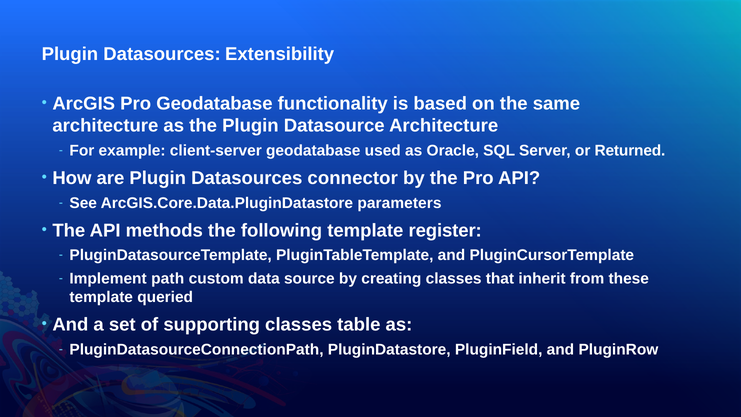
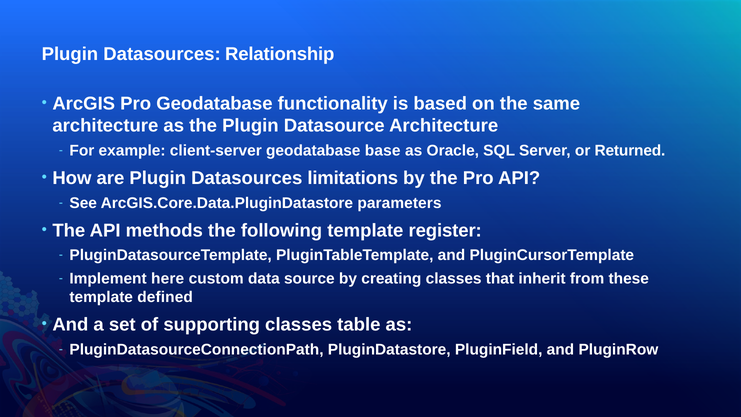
Extensibility: Extensibility -> Relationship (280, 54)
used: used -> base (383, 150)
connector: connector -> limitations (353, 178)
path: path -> here (168, 278)
queried: queried -> defined (165, 297)
